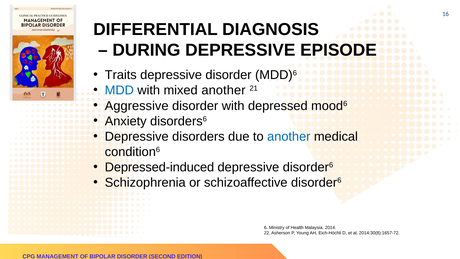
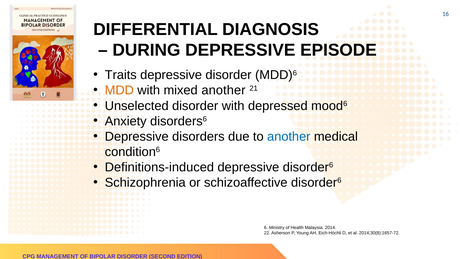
MDD colour: blue -> orange (119, 90)
Aggressive: Aggressive -> Unselected (137, 106)
Depressed-induced: Depressed-induced -> Definitions-induced (159, 167)
